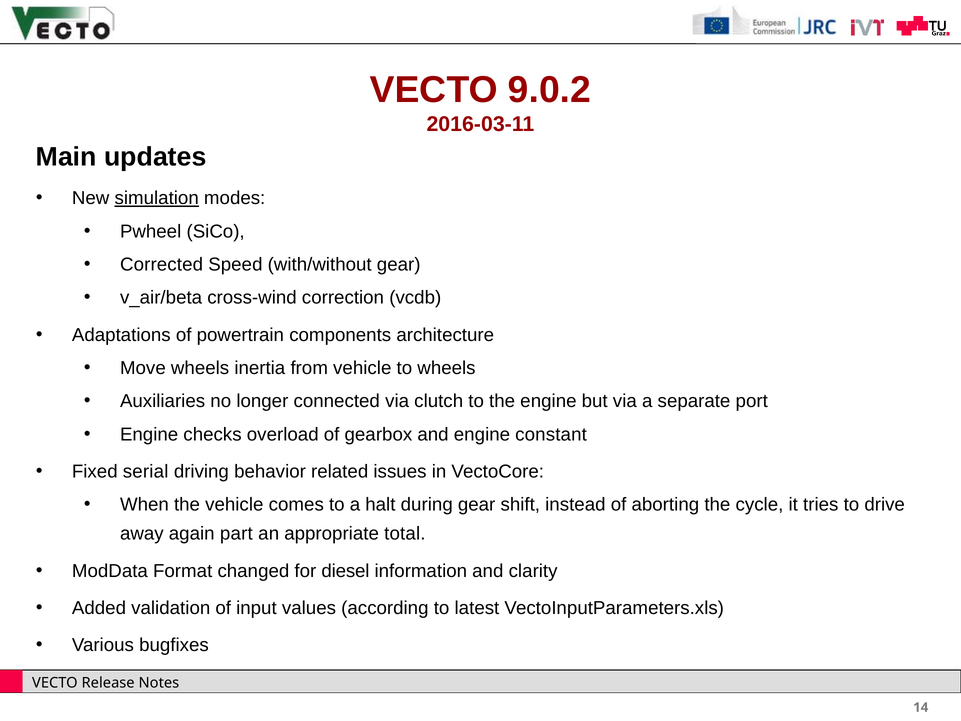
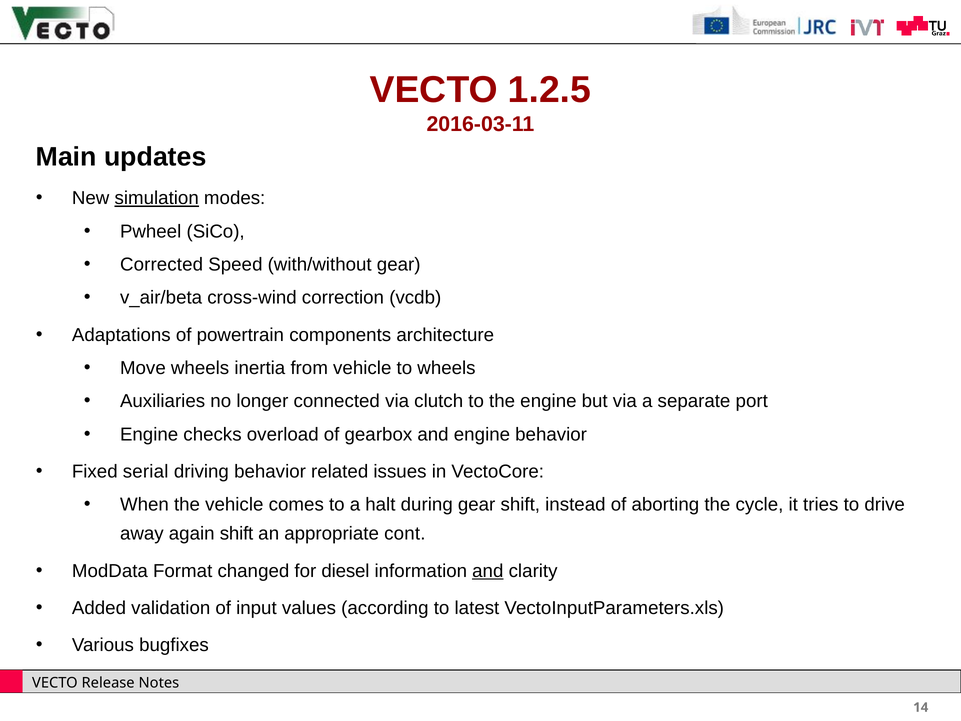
9.0.2: 9.0.2 -> 1.2.5 (549, 90)
engine constant: constant -> behavior (551, 434)
again part: part -> shift (237, 534)
total: total -> cont (405, 534)
and underline: none -> present (488, 571)
